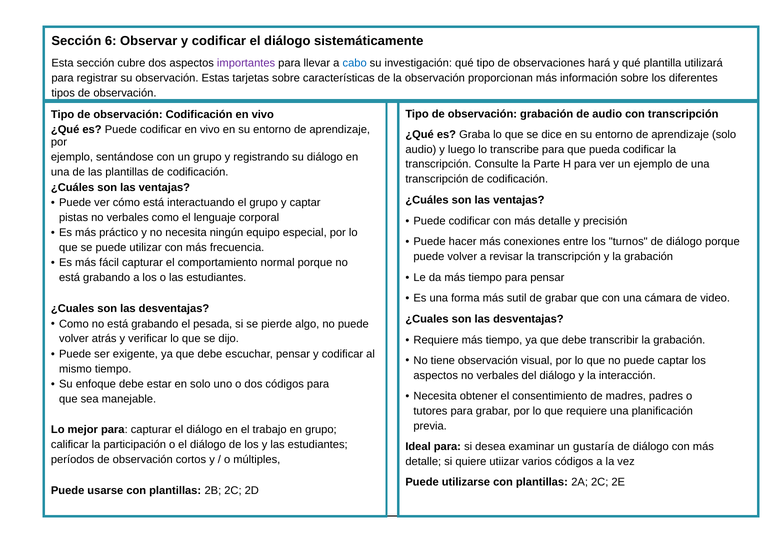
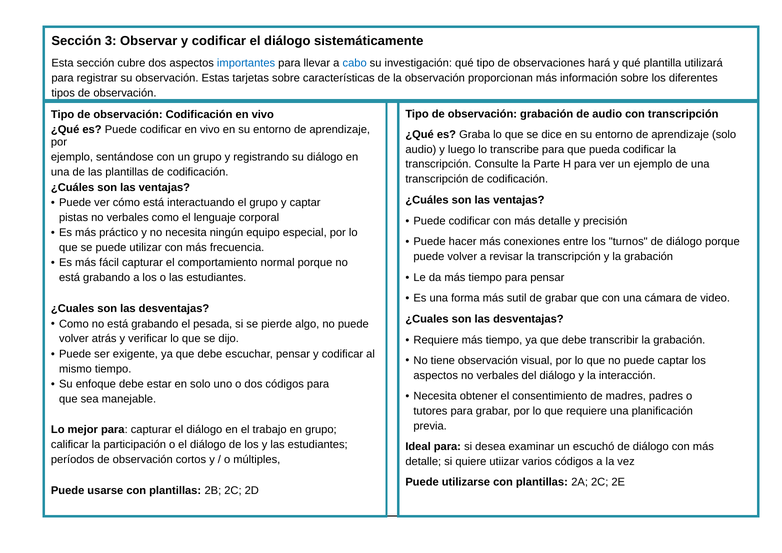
6: 6 -> 3 (111, 41)
importantes colour: purple -> blue (246, 63)
gustaría: gustaría -> escuchó (594, 447)
